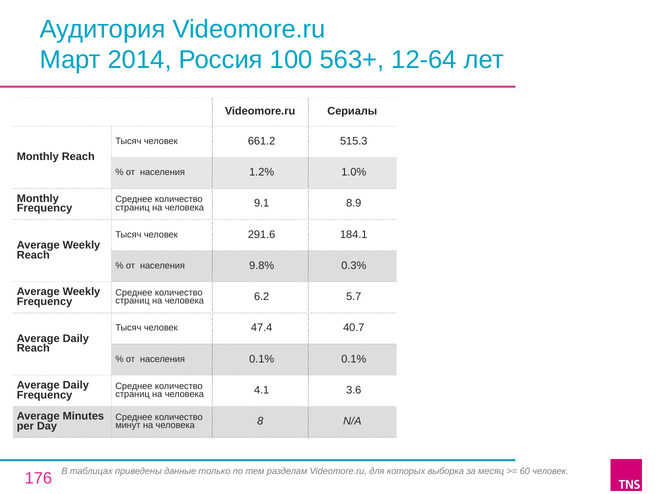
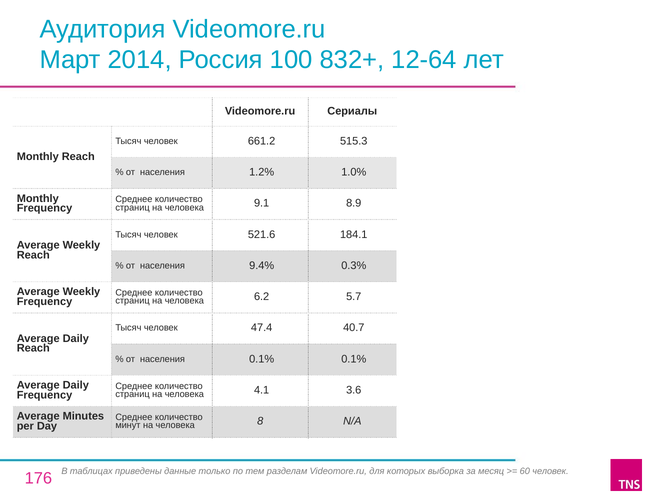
563+: 563+ -> 832+ (352, 60)
291.6: 291.6 -> 521.6 (262, 235)
9.8%: 9.8% -> 9.4% (262, 266)
